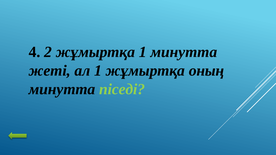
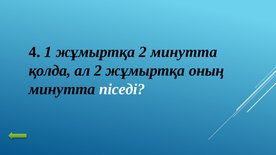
2: 2 -> 1 (48, 52)
жұмыртқа 1: 1 -> 2 (143, 52)
жеті: жеті -> қолда (50, 71)
ал 1: 1 -> 2 (98, 71)
піседі colour: light green -> white (122, 89)
